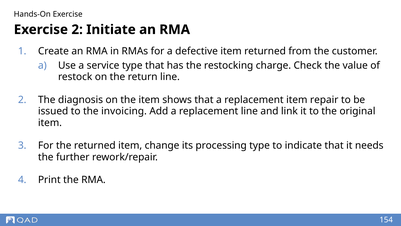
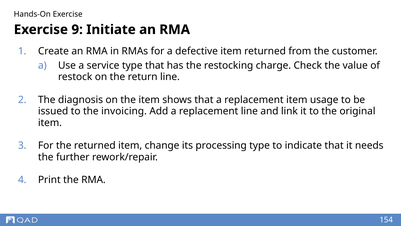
Exercise 2: 2 -> 9 (77, 30)
repair: repair -> usage (324, 100)
